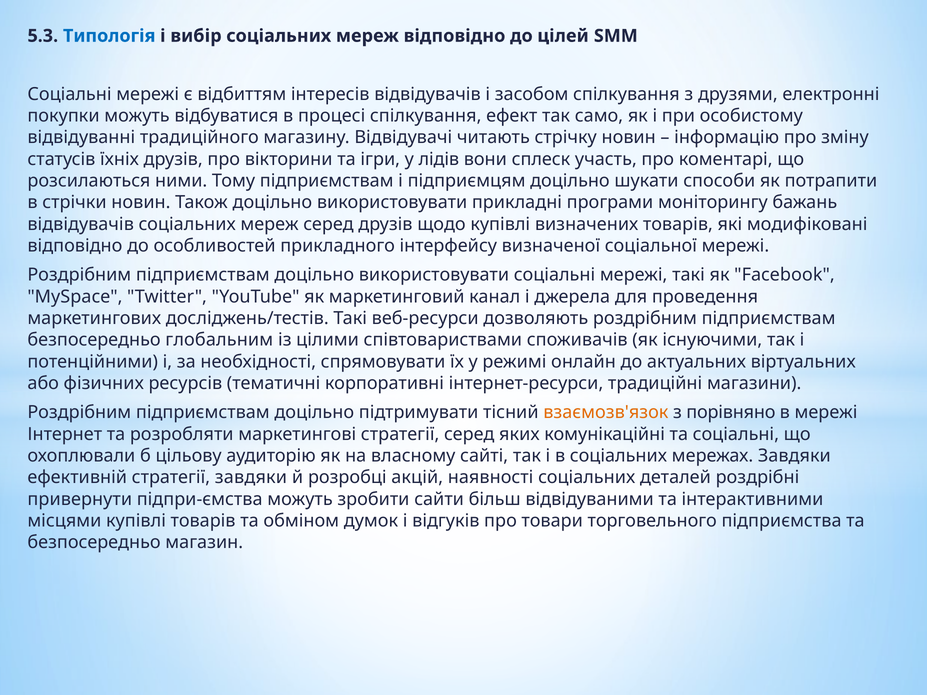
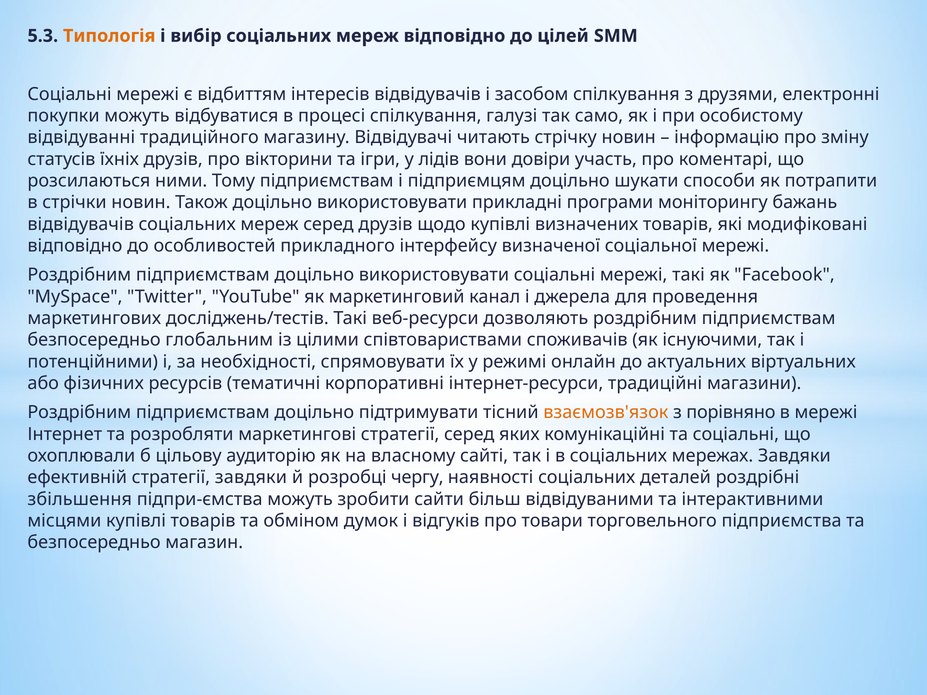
Типологія colour: blue -> orange (109, 36)
ефект: ефект -> галузі (512, 116)
сплеск: сплеск -> довіри (541, 159)
акцій: акцій -> чергу (417, 478)
привернути: привернути -> збільшення (80, 499)
